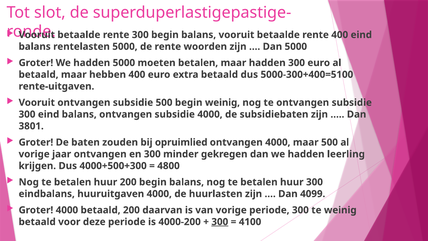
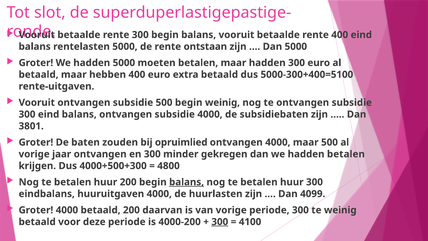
woorden: woorden -> ontstaan (205, 47)
hadden leerling: leerling -> betalen (346, 154)
balans underline: none -> present (187, 182)
